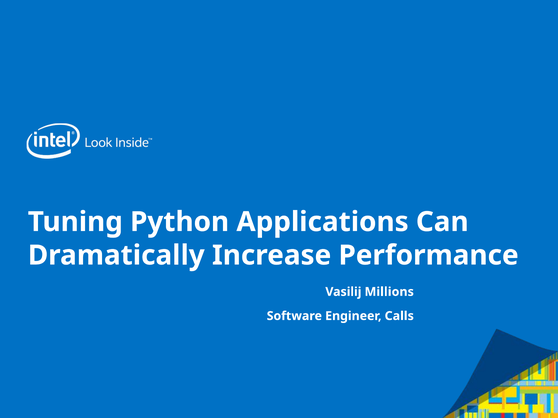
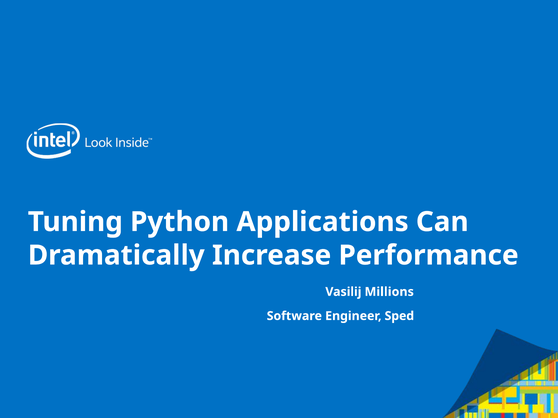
Calls: Calls -> Sped (399, 316)
